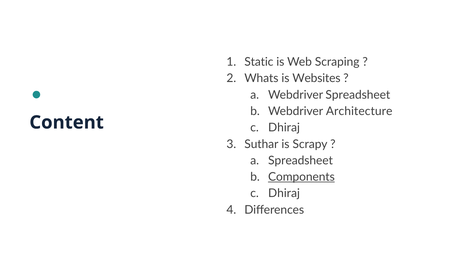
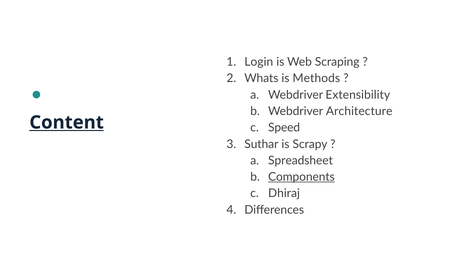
Static: Static -> Login (259, 62)
Websites: Websites -> Methods (316, 78)
Webdriver Spreadsheet: Spreadsheet -> Extensibility (358, 95)
Content underline: none -> present (67, 122)
Dhiraj: Dhiraj -> Speed (284, 128)
